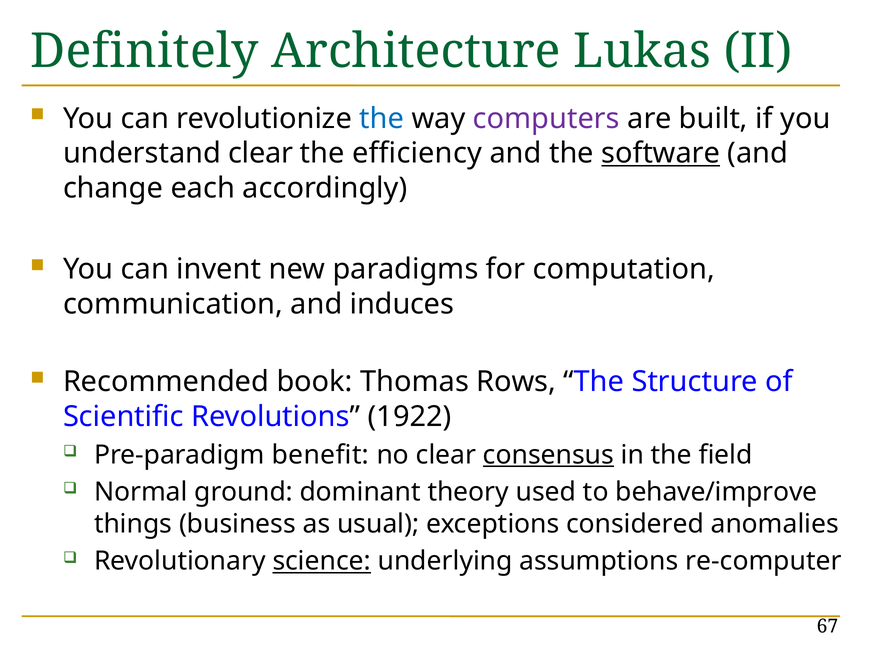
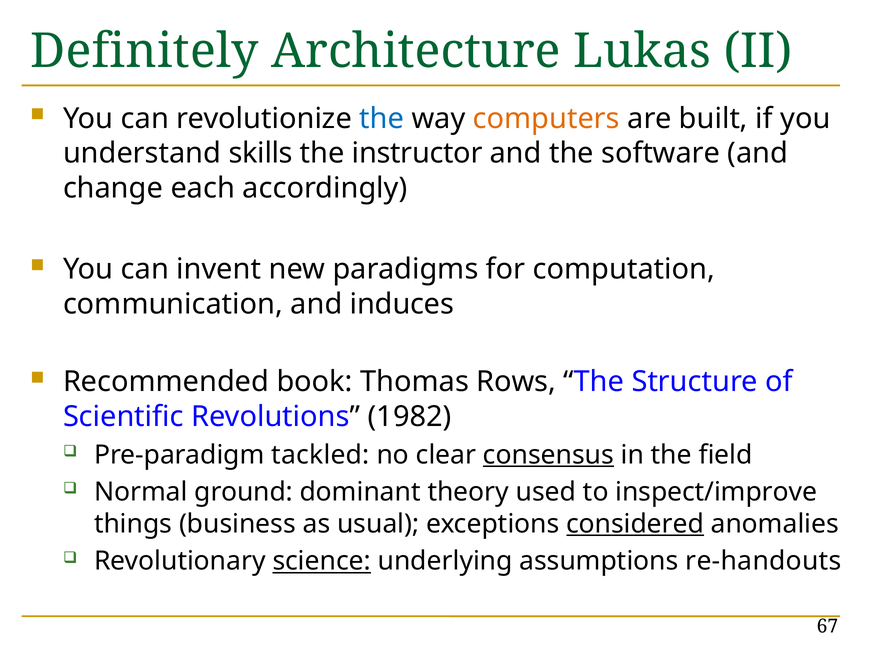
computers colour: purple -> orange (546, 118)
understand clear: clear -> skills (261, 153)
efficiency: efficiency -> instructor (417, 153)
software underline: present -> none (661, 153)
1922: 1922 -> 1982 (410, 416)
benefit: benefit -> tackled (320, 455)
behave/improve: behave/improve -> inspect/improve (716, 492)
considered underline: none -> present (635, 524)
re-computer: re-computer -> re-handouts (763, 561)
